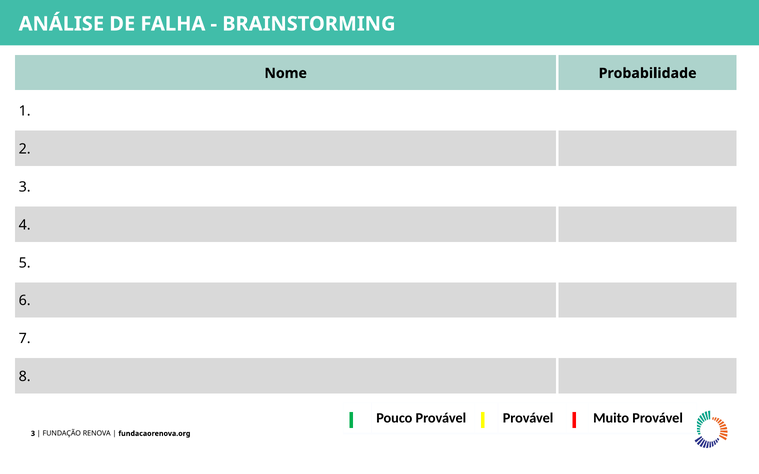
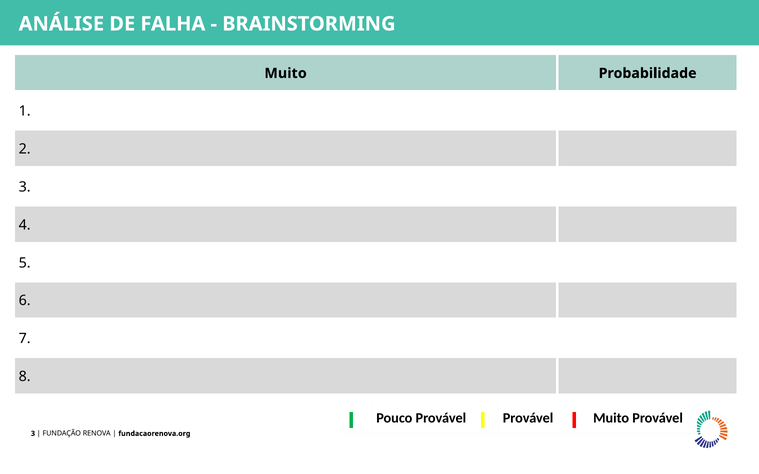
Nome: Nome -> Muito (286, 73)
